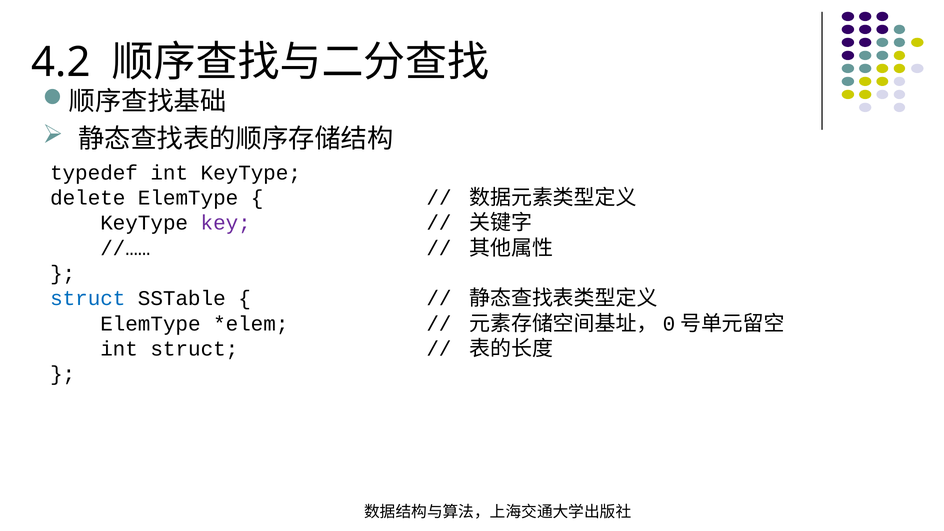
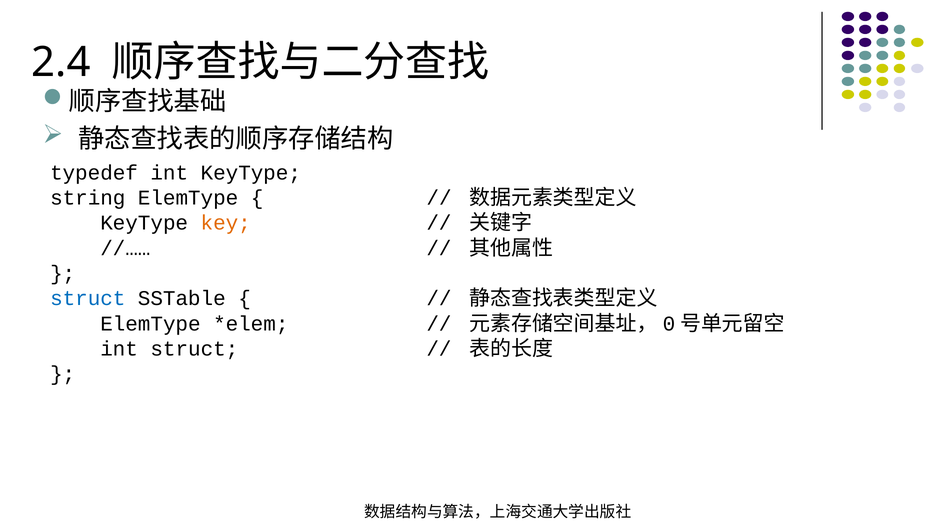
4.2: 4.2 -> 2.4 (61, 62)
delete: delete -> string (88, 198)
key colour: purple -> orange (226, 223)
